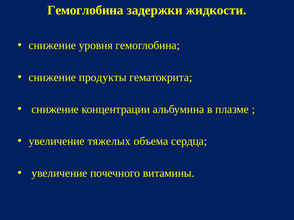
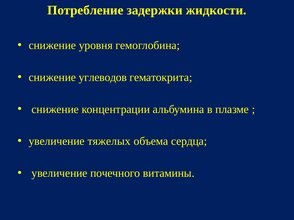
Гемоглобина: Гемоглобина -> Потребление (85, 10)
продукты: продукты -> углеводов (103, 77)
